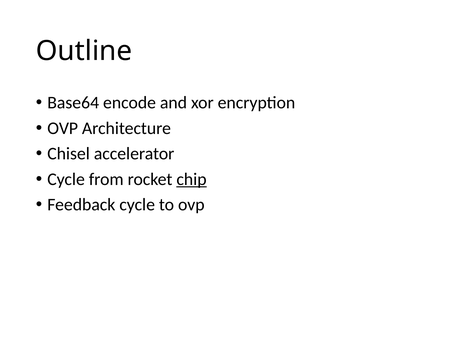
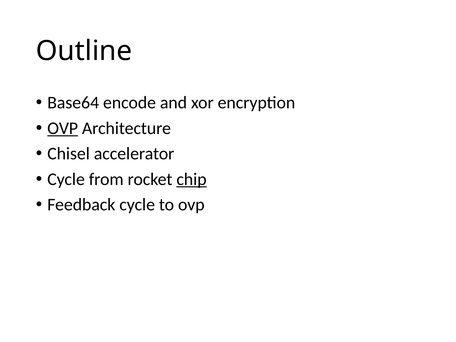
OVP underline: none -> present (63, 128)
